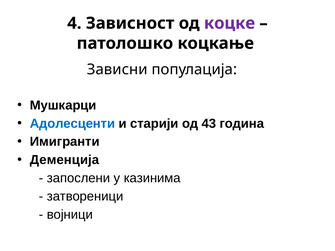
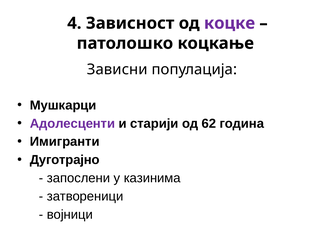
Адолесценти colour: blue -> purple (72, 124)
43: 43 -> 62 (209, 124)
Деменција: Деменција -> Дуготрајно (65, 160)
